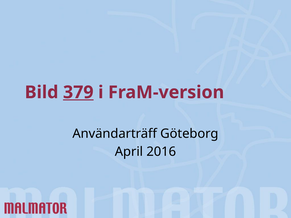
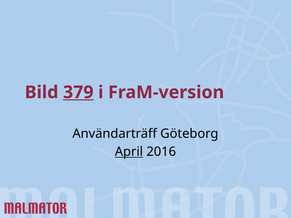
April underline: none -> present (129, 152)
